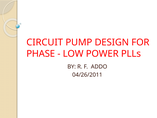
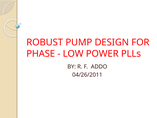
CIRCUIT: CIRCUIT -> ROBUST (45, 42)
